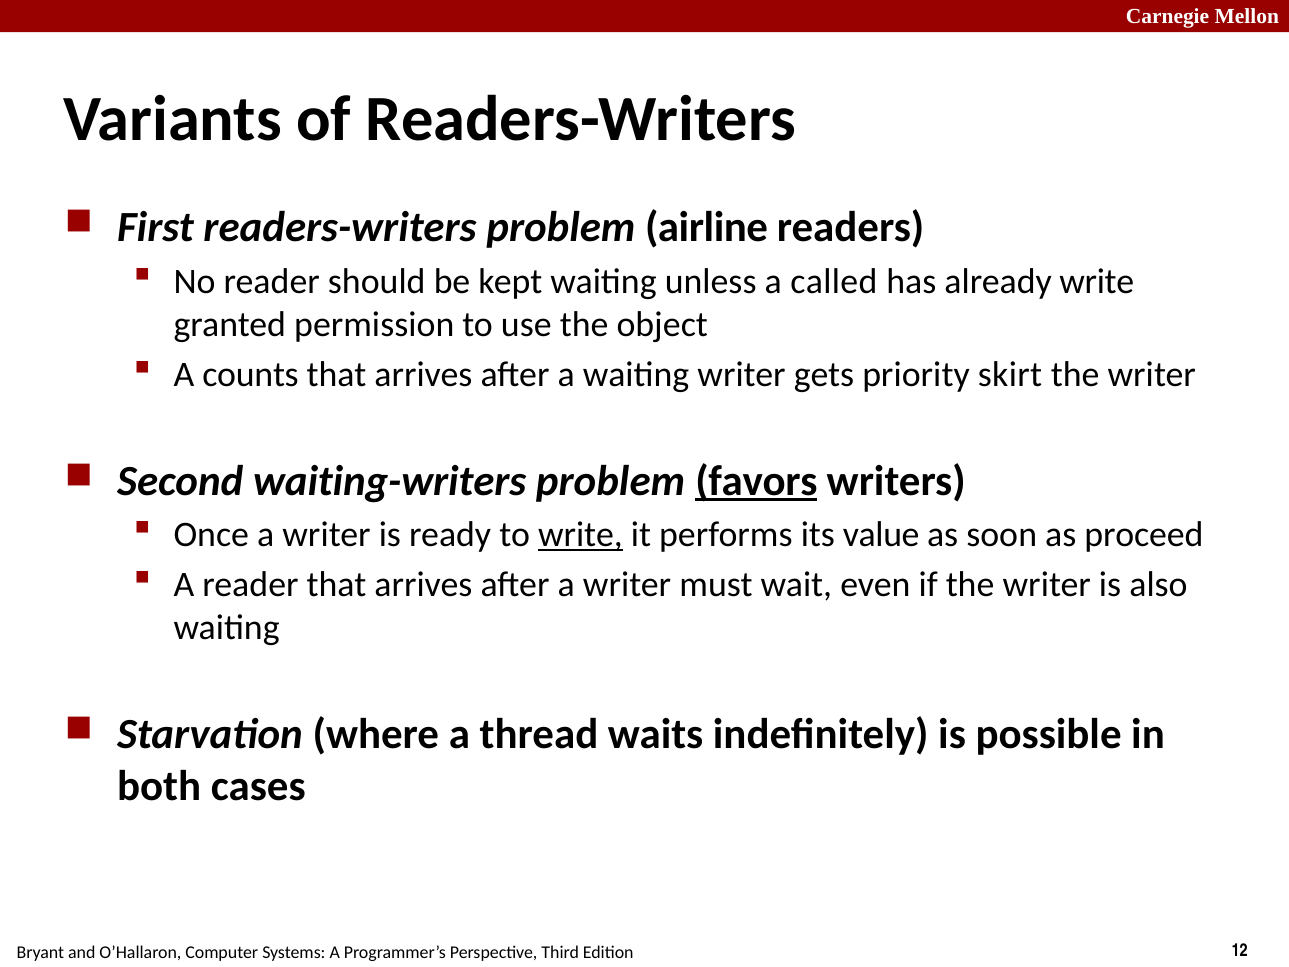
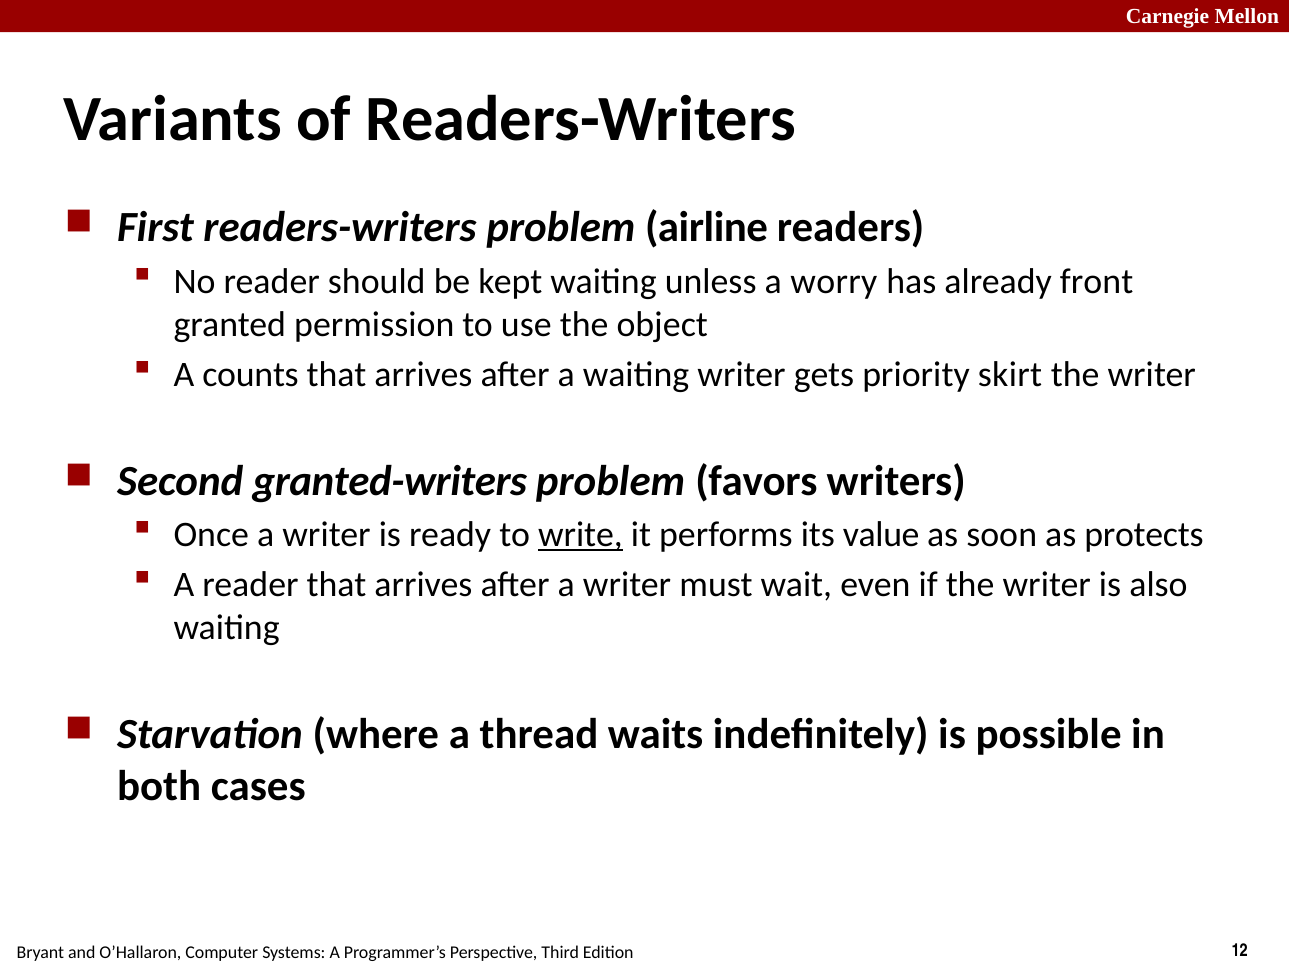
called: called -> worry (834, 281)
already write: write -> front (1097, 281)
waiting-writers: waiting-writers -> granted-writers (390, 481)
favors underline: present -> none (756, 481)
proceed: proceed -> protects (1144, 535)
